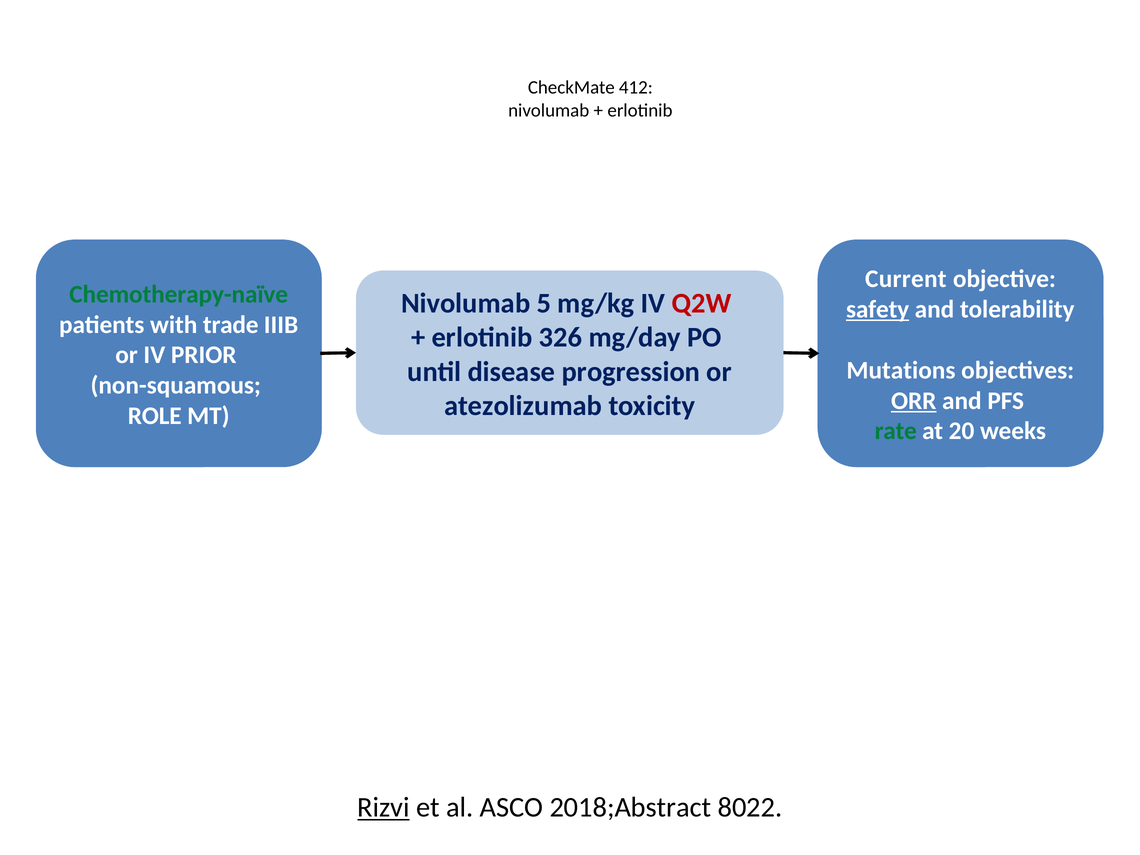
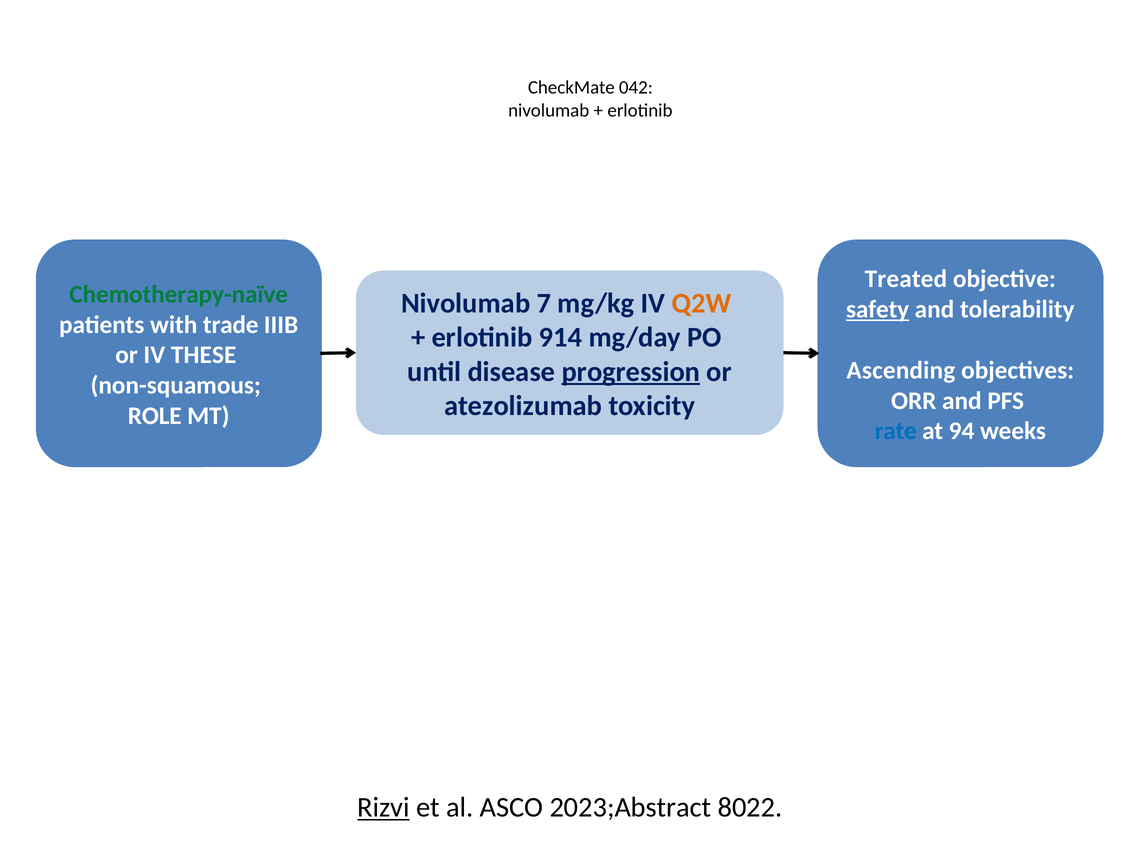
412: 412 -> 042 (636, 87)
Current: Current -> Treated (906, 279)
5: 5 -> 7 (544, 303)
Q2W colour: red -> orange (702, 303)
326: 326 -> 914 (561, 338)
PRIOR: PRIOR -> THESE (204, 355)
Mutations: Mutations -> Ascending (901, 370)
progression underline: none -> present (631, 372)
ORR underline: present -> none (914, 401)
rate colour: green -> blue (896, 431)
20: 20 -> 94 (962, 431)
2018;Abstract: 2018;Abstract -> 2023;Abstract (630, 808)
